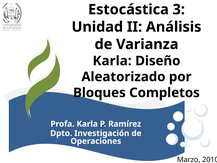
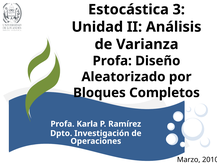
Karla: Karla -> Profa (112, 61)
